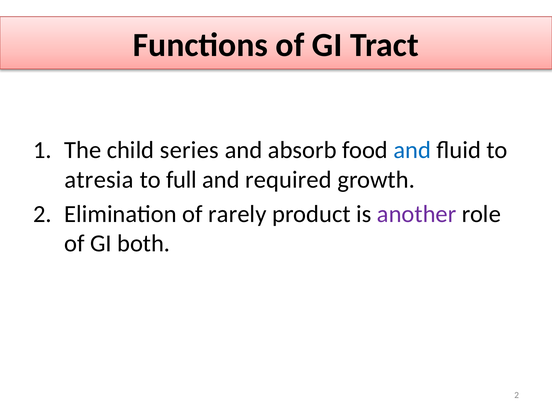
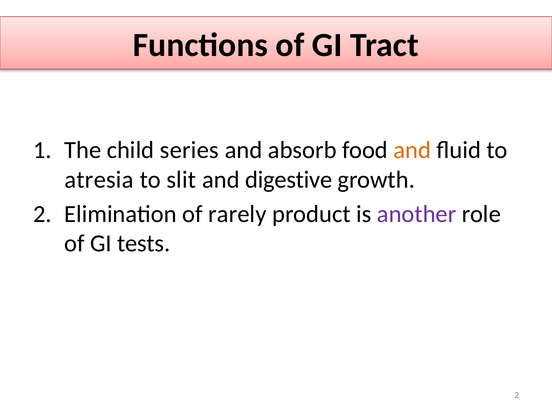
and colour: blue -> orange (412, 150)
full: full -> slit (181, 180)
required: required -> digestive (289, 180)
both: both -> tests (144, 243)
